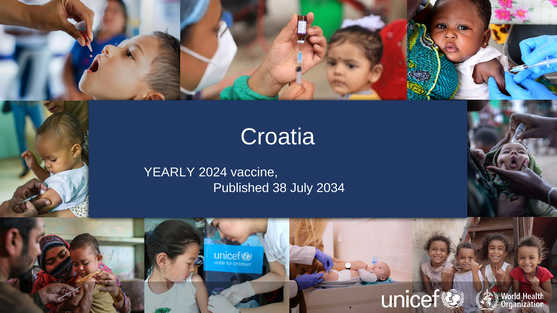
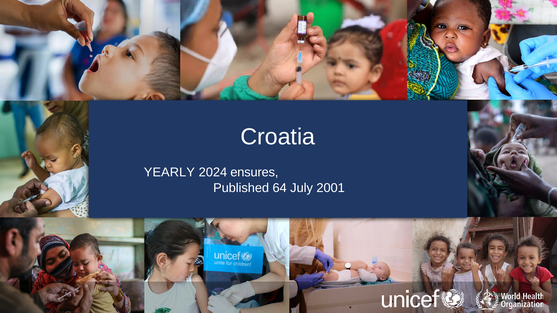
vaccine: vaccine -> ensures (254, 173)
38: 38 -> 64 (280, 188)
2034: 2034 -> 2001 (331, 188)
